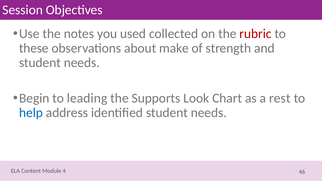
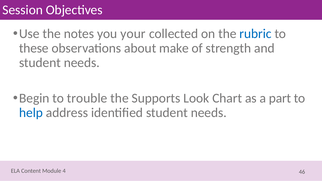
used: used -> your (133, 34)
rubric colour: red -> blue (256, 34)
leading: leading -> trouble (87, 98)
rest: rest -> part (280, 98)
